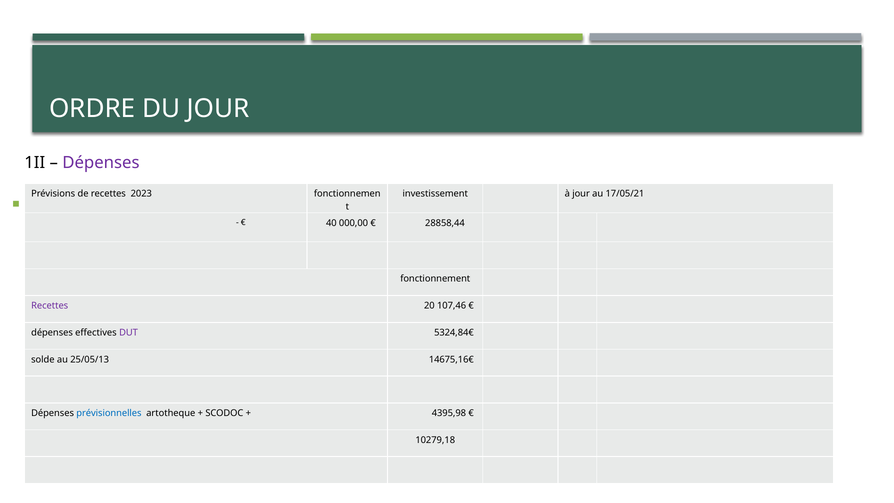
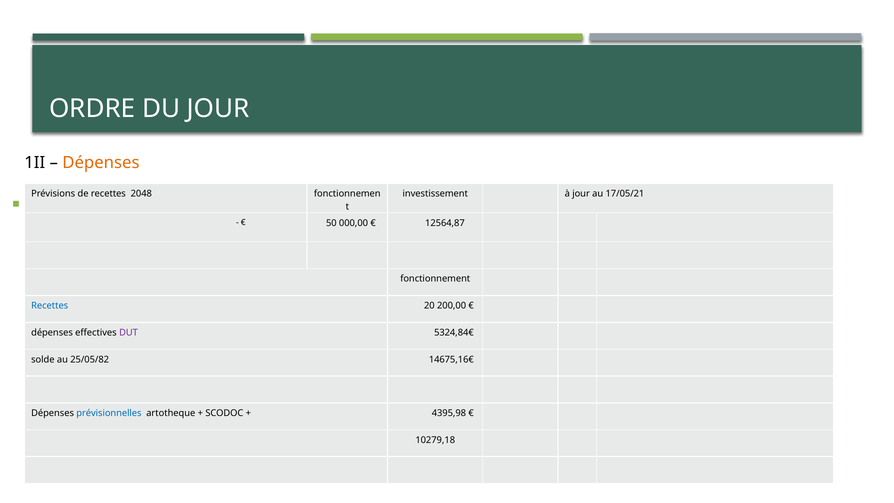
Dépenses colour: purple -> orange (101, 163)
2023: 2023 -> 2048 (141, 194)
40: 40 -> 50 (331, 223)
28858,44: 28858,44 -> 12564,87 (445, 223)
Recettes colour: purple -> blue (50, 306)
107,46: 107,46 -> 200,00 (452, 306)
25/05/13: 25/05/13 -> 25/05/82 (90, 359)
